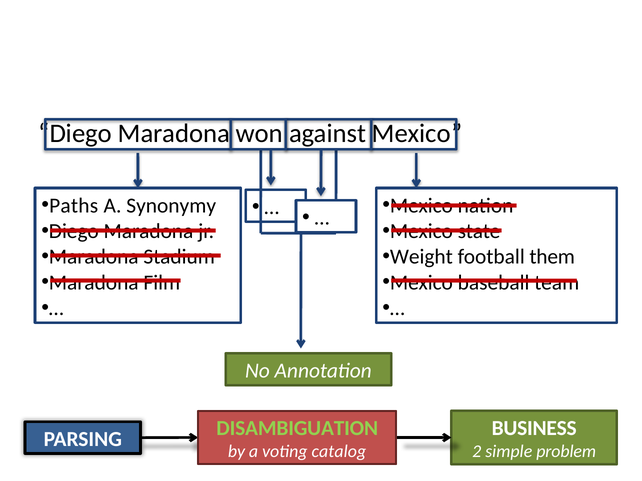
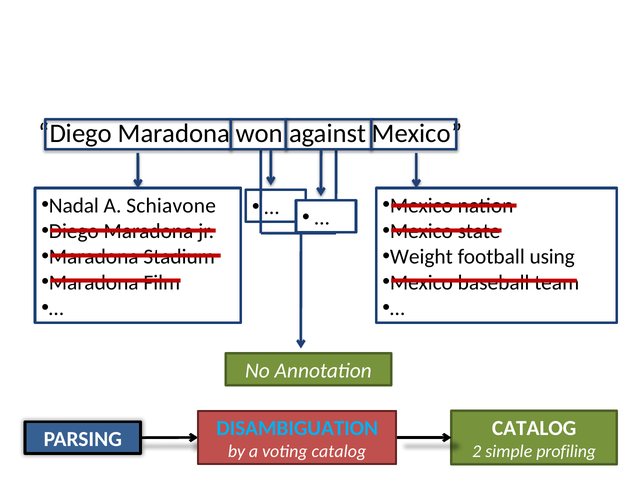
Paths: Paths -> Nadal (74, 206)
Synonymy: Synonymy -> Schiavone (171, 206)
them: them -> using (552, 257)
DISAMBIGUATION colour: light green -> light blue (297, 429)
BUSINESS: BUSINESS -> CATALOG (534, 429)
problem: problem -> profiling (566, 452)
